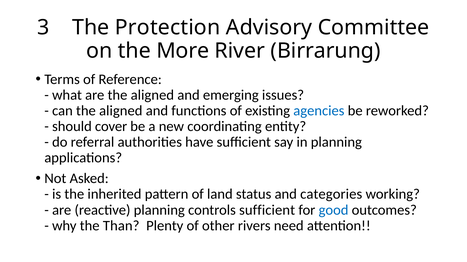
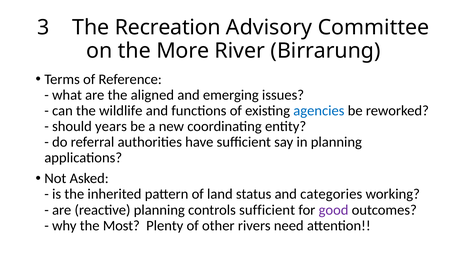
Protection: Protection -> Recreation (168, 28)
can the aligned: aligned -> wildlife (121, 111)
cover: cover -> years (111, 127)
good colour: blue -> purple (334, 210)
Than: Than -> Most (121, 226)
